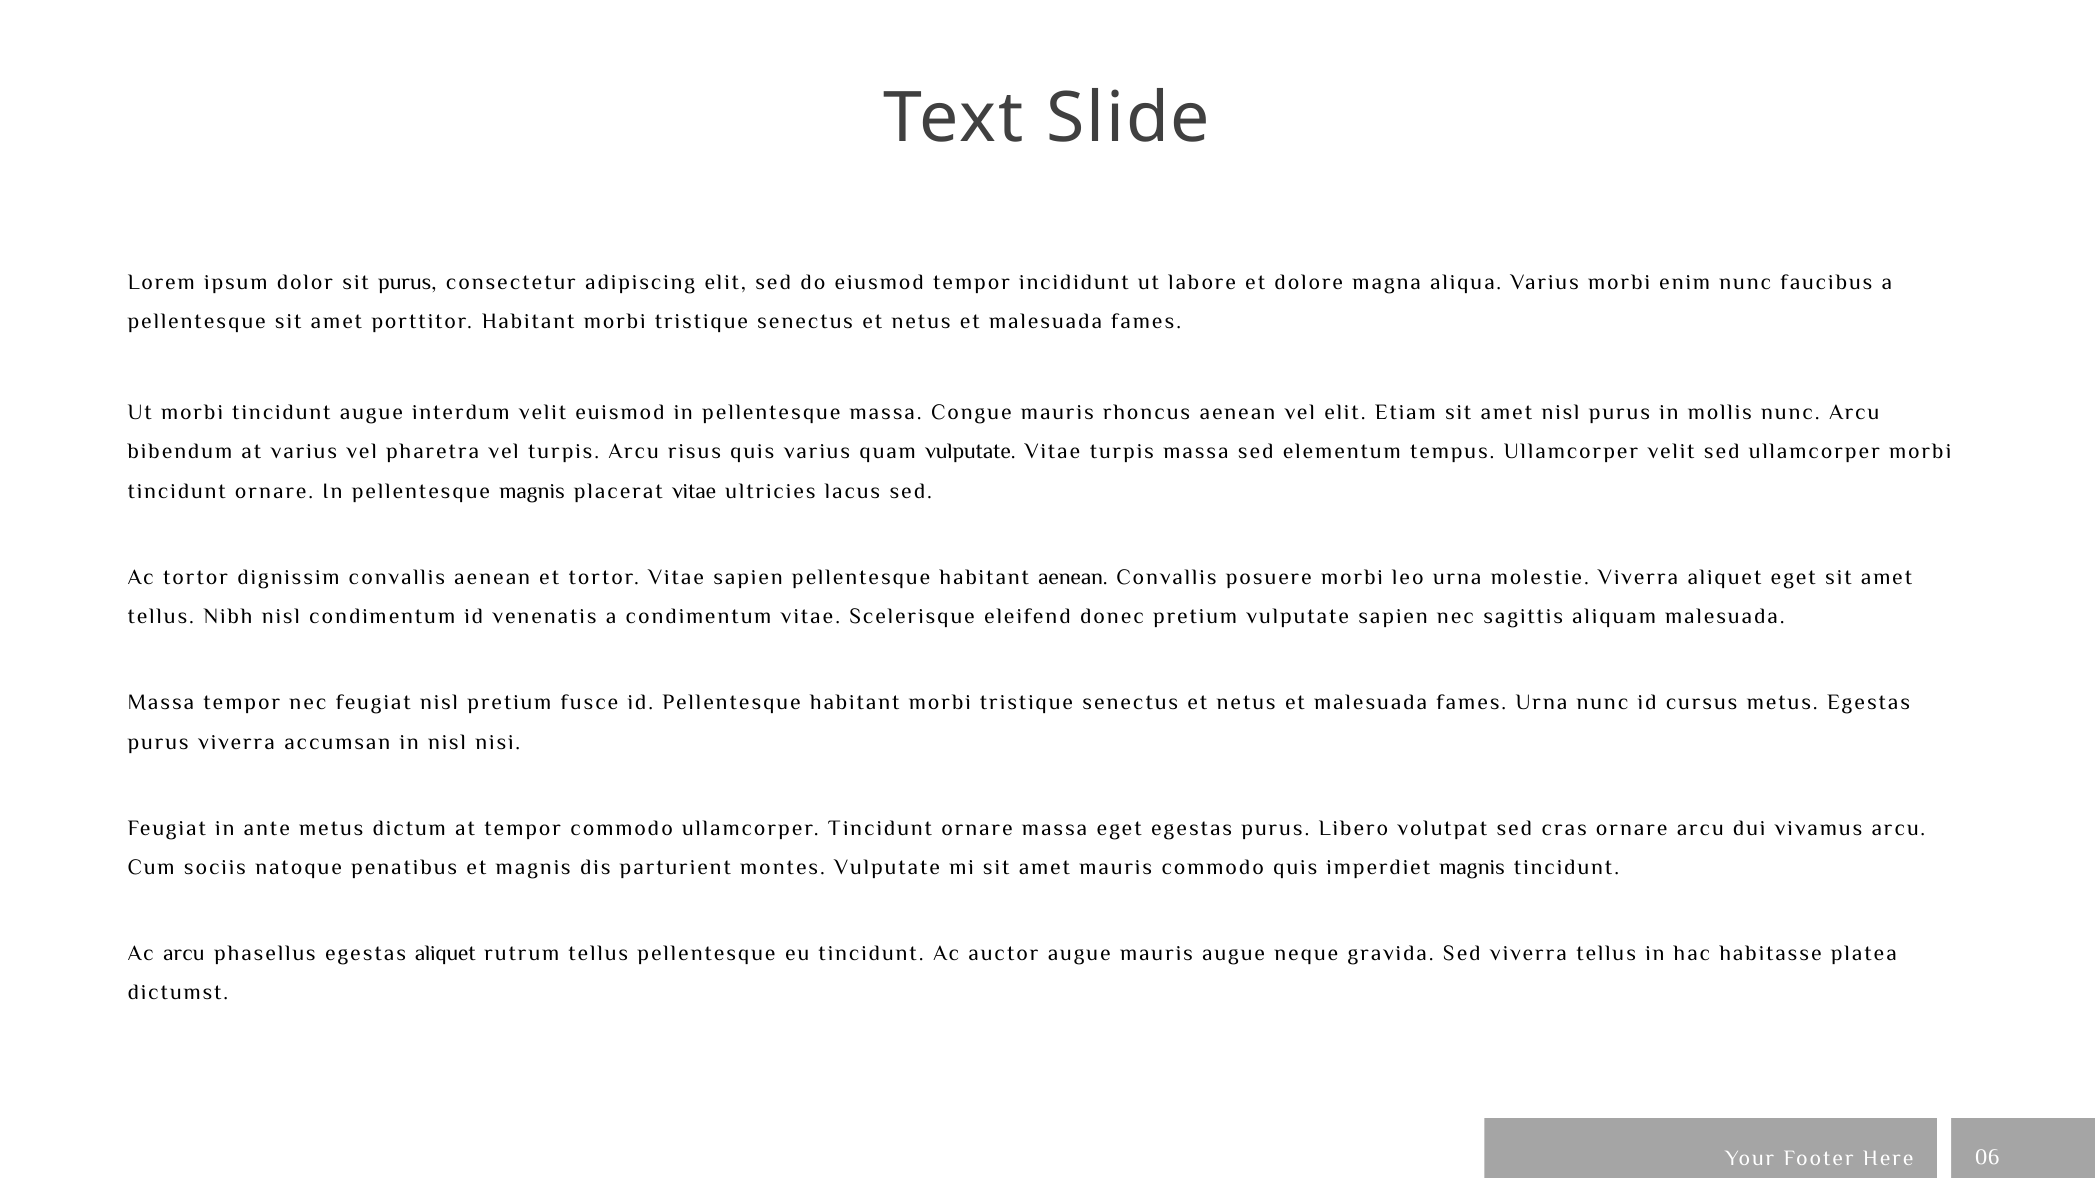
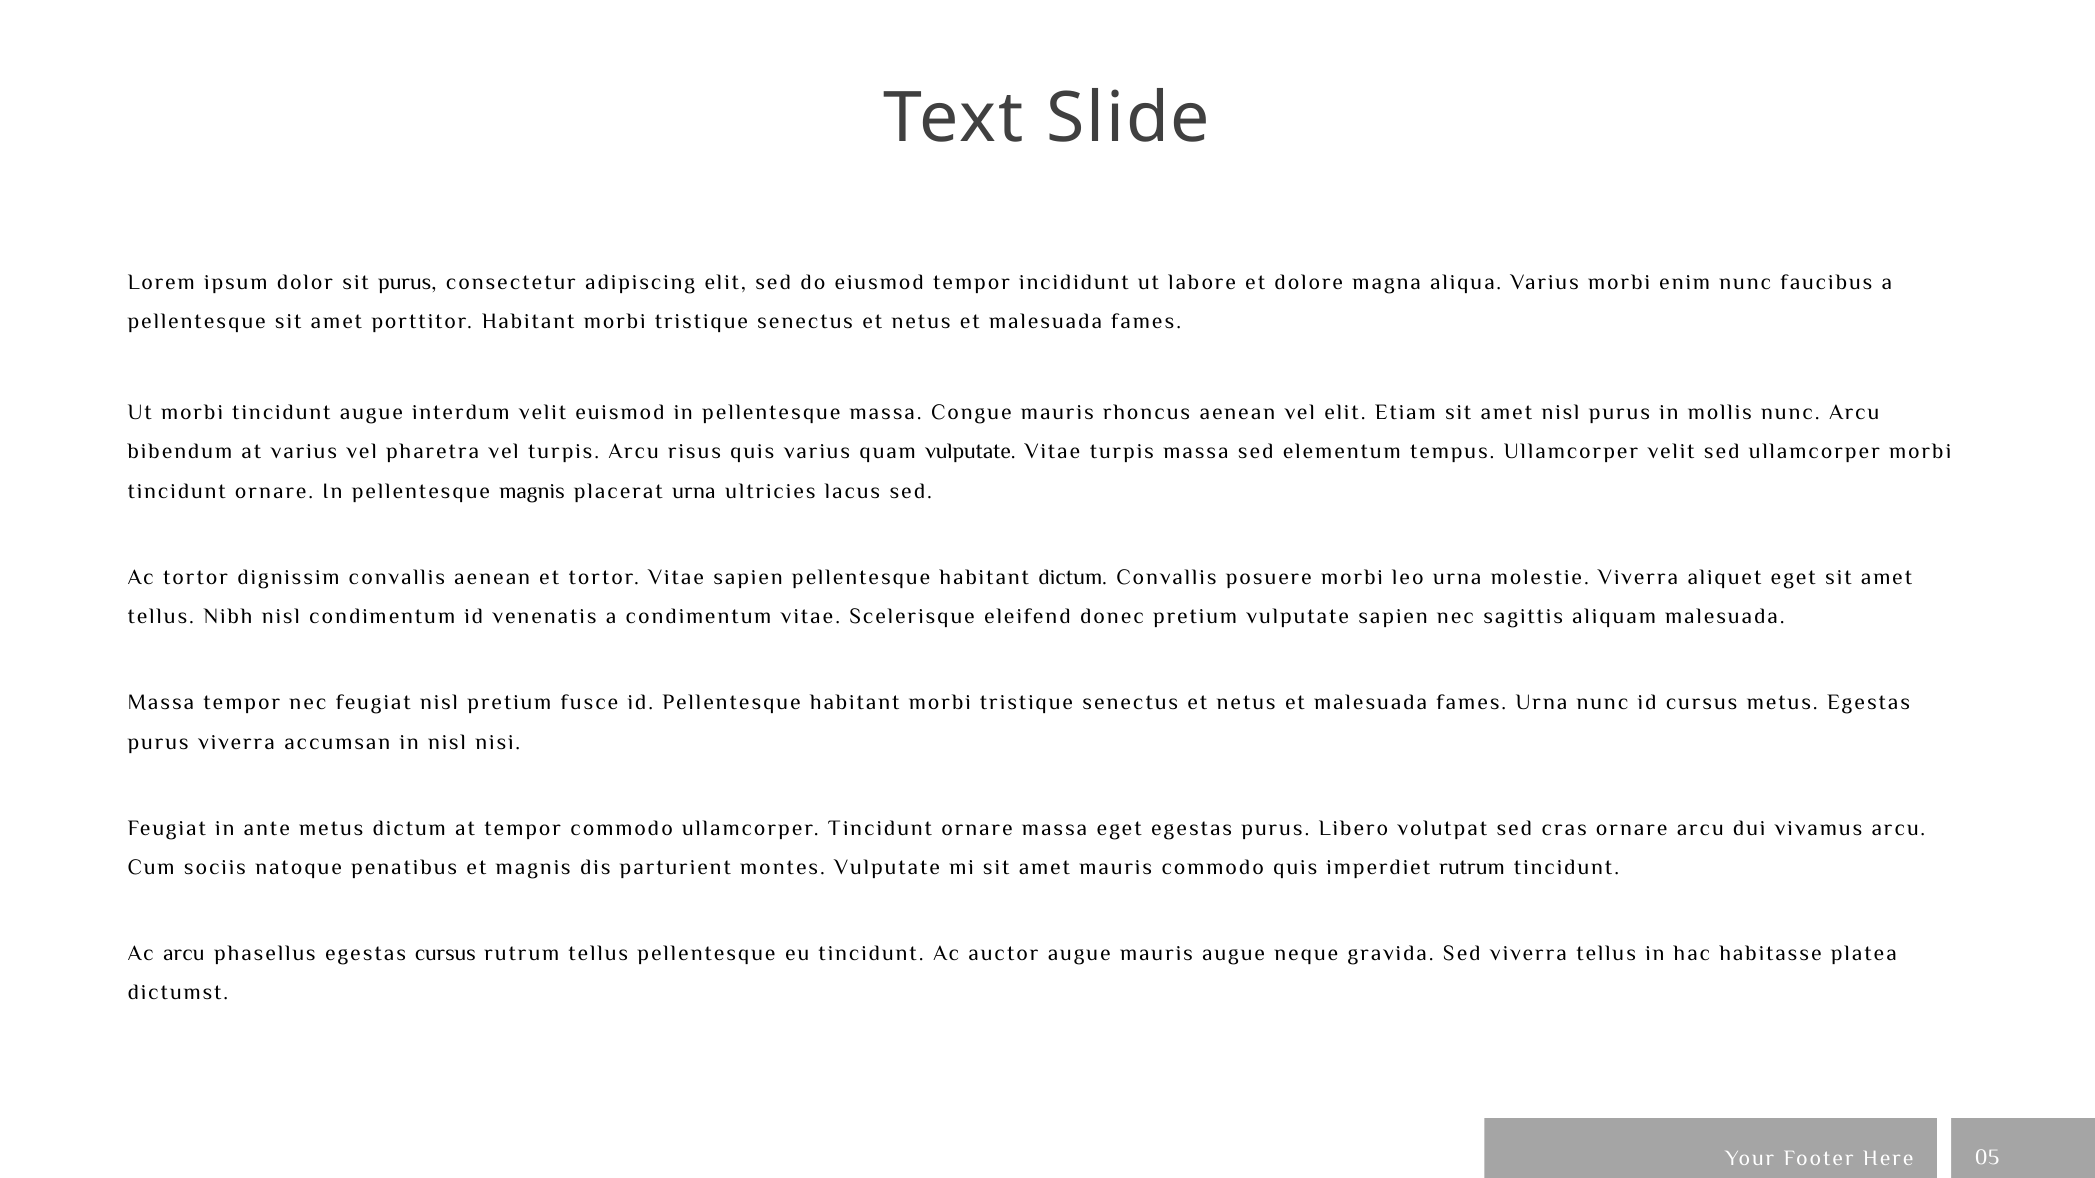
placerat vitae: vitae -> urna (694, 491)
habitant aenean: aenean -> dictum (1073, 577)
imperdiet magnis: magnis -> rutrum (1472, 868)
egestas aliquet: aliquet -> cursus (445, 954)
06: 06 -> 05 (1987, 1158)
